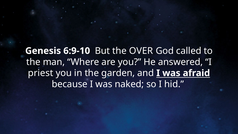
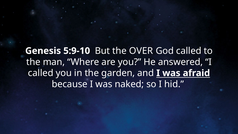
6:9-10: 6:9-10 -> 5:9-10 (77, 51)
priest: priest -> called (41, 73)
